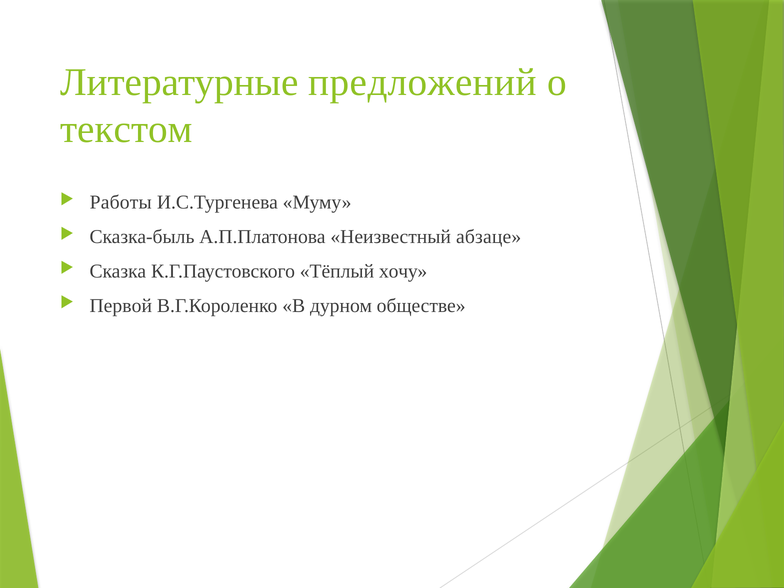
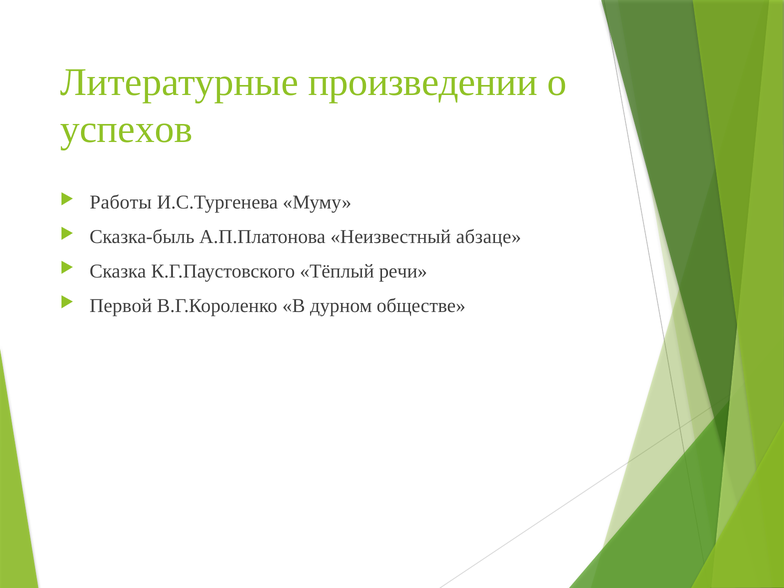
предложений: предложений -> произведении (423, 82)
текстом: текстом -> успехов (126, 129)
хочу: хочу -> речи (403, 271)
